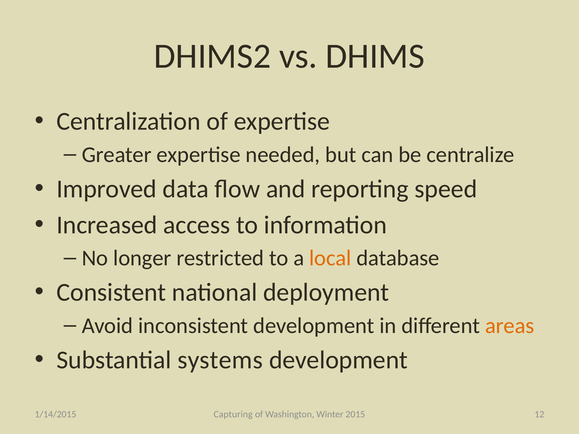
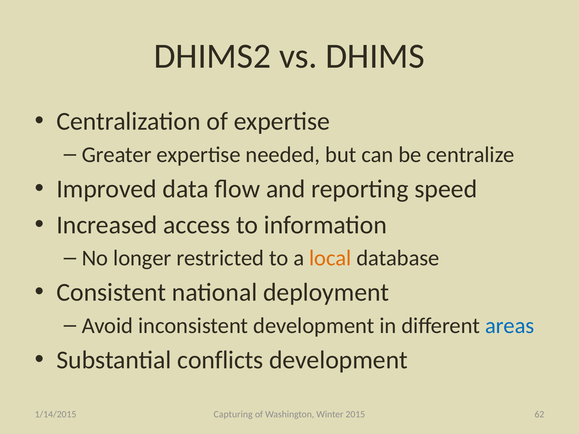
areas colour: orange -> blue (510, 326)
systems: systems -> conflicts (220, 360)
12: 12 -> 62 (539, 415)
